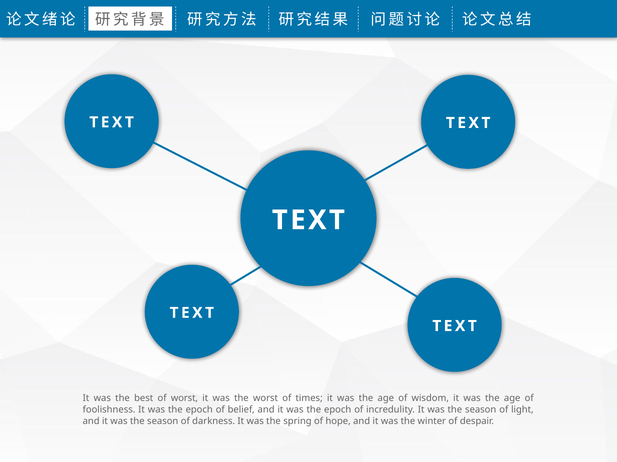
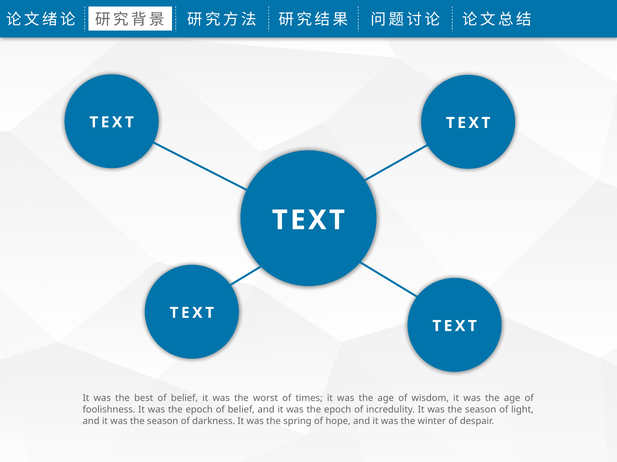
best of worst: worst -> belief (184, 399)
